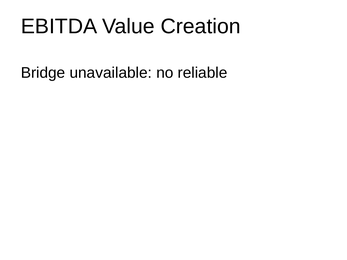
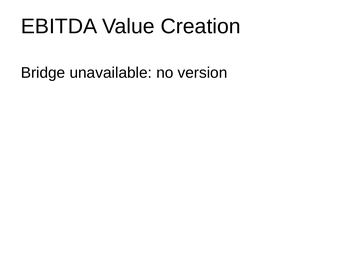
reliable: reliable -> version (203, 73)
